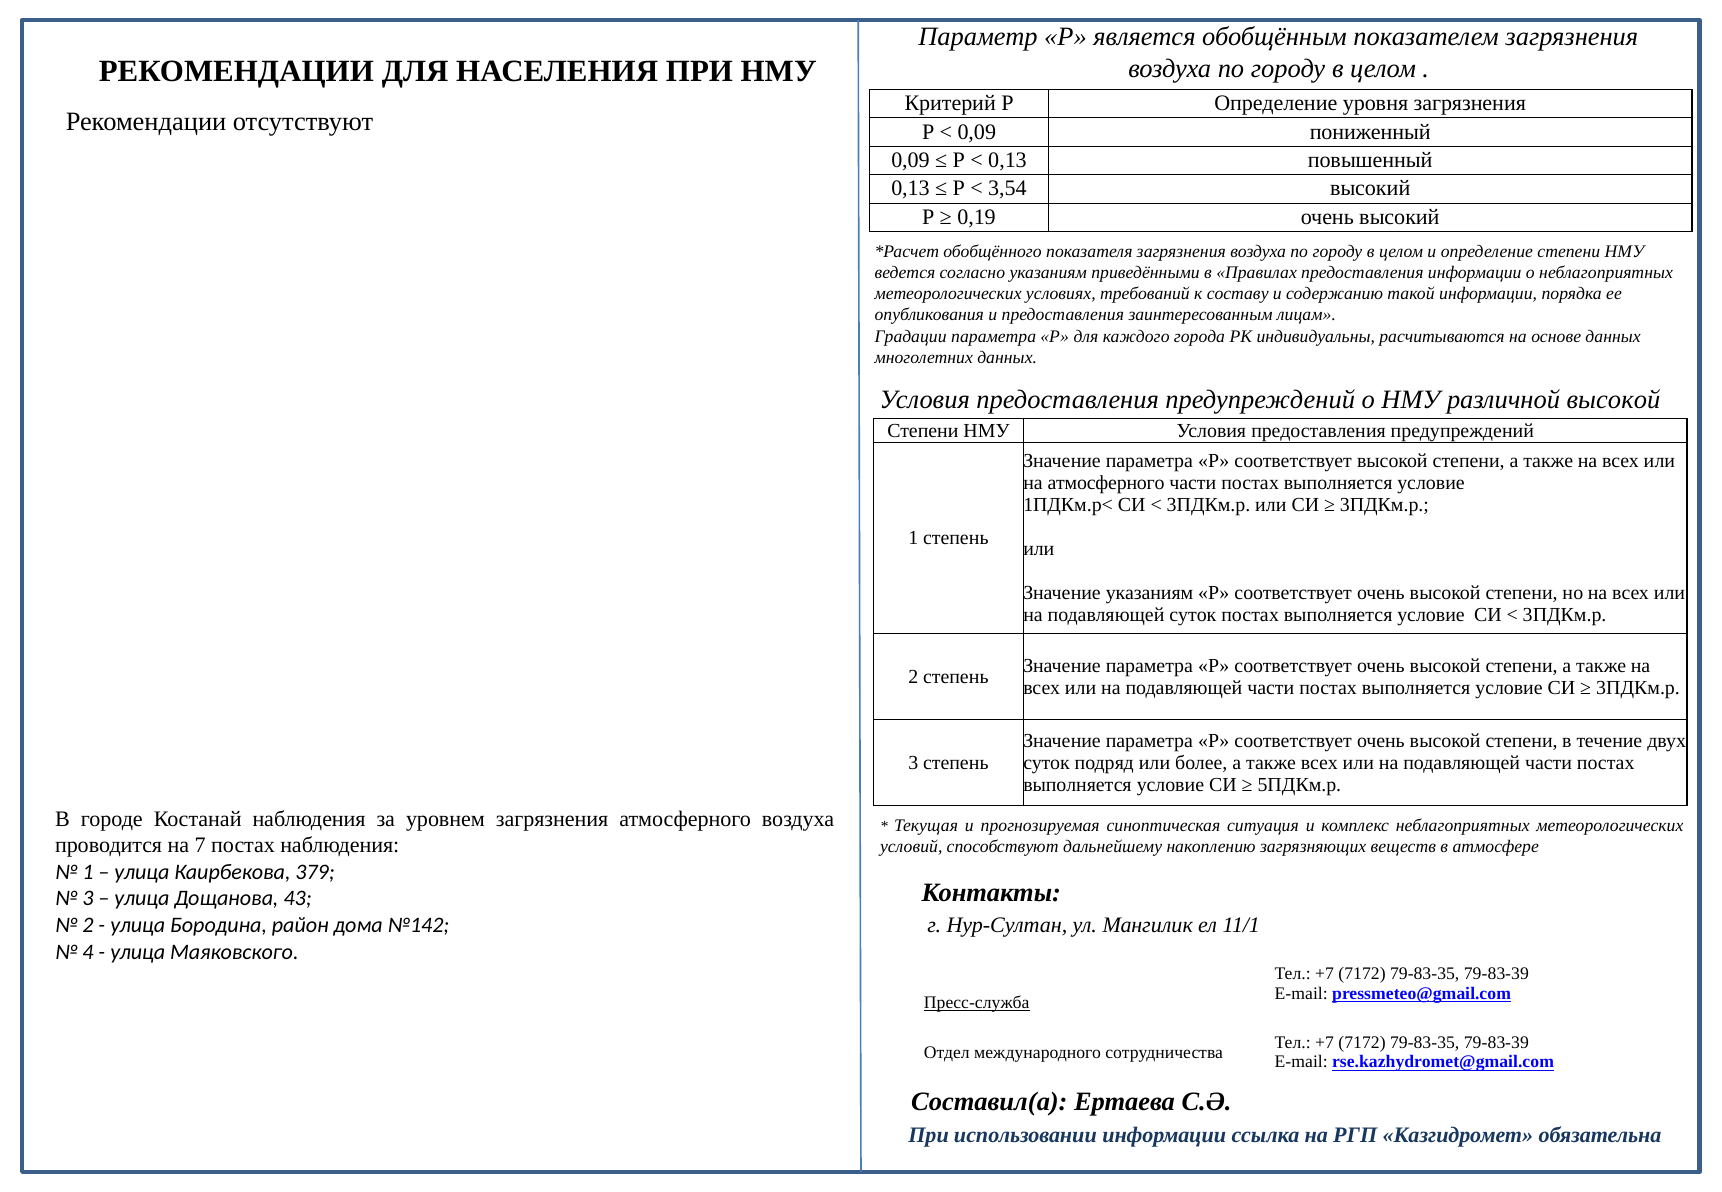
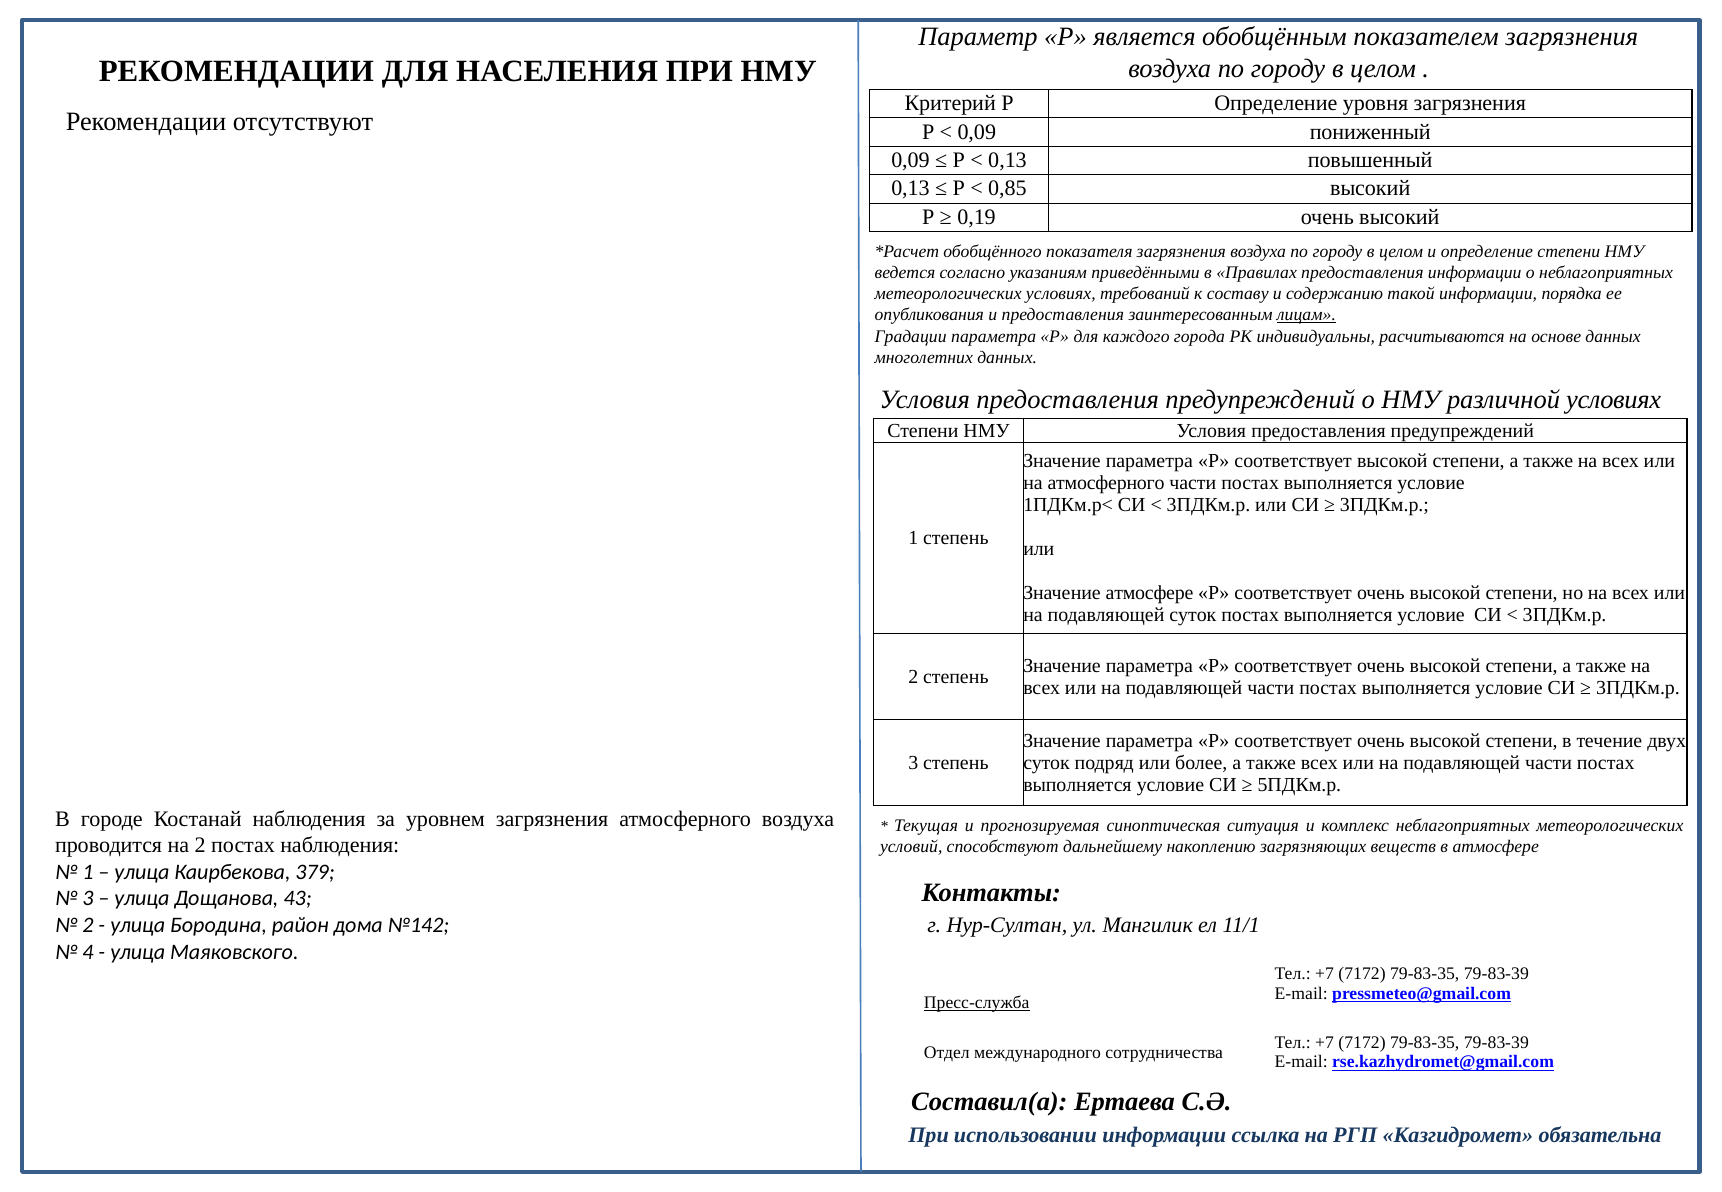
3,54: 3,54 -> 0,85 (1007, 189)
лицам underline: none -> present (1306, 315)
различной высокой: высокой -> условиях (1614, 399)
Значение указаниям: указаниям -> атмосфере (1150, 593)
на 7: 7 -> 2 (200, 846)
